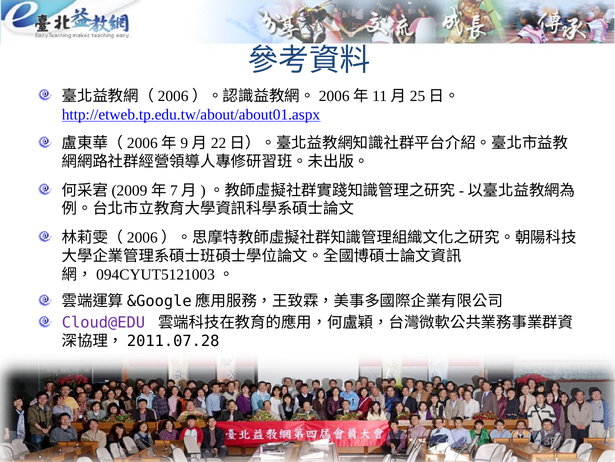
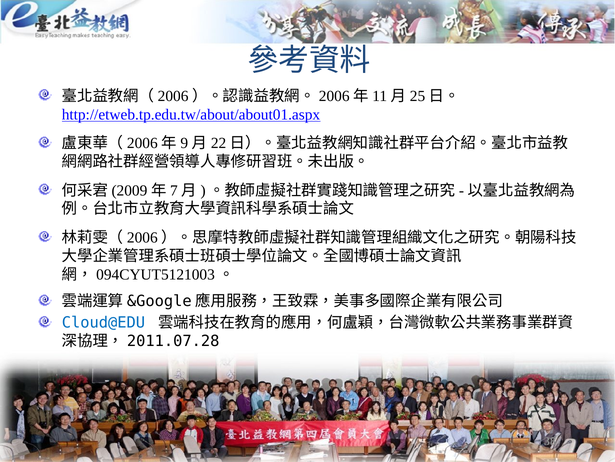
Cloud@EDU colour: purple -> blue (103, 322)
